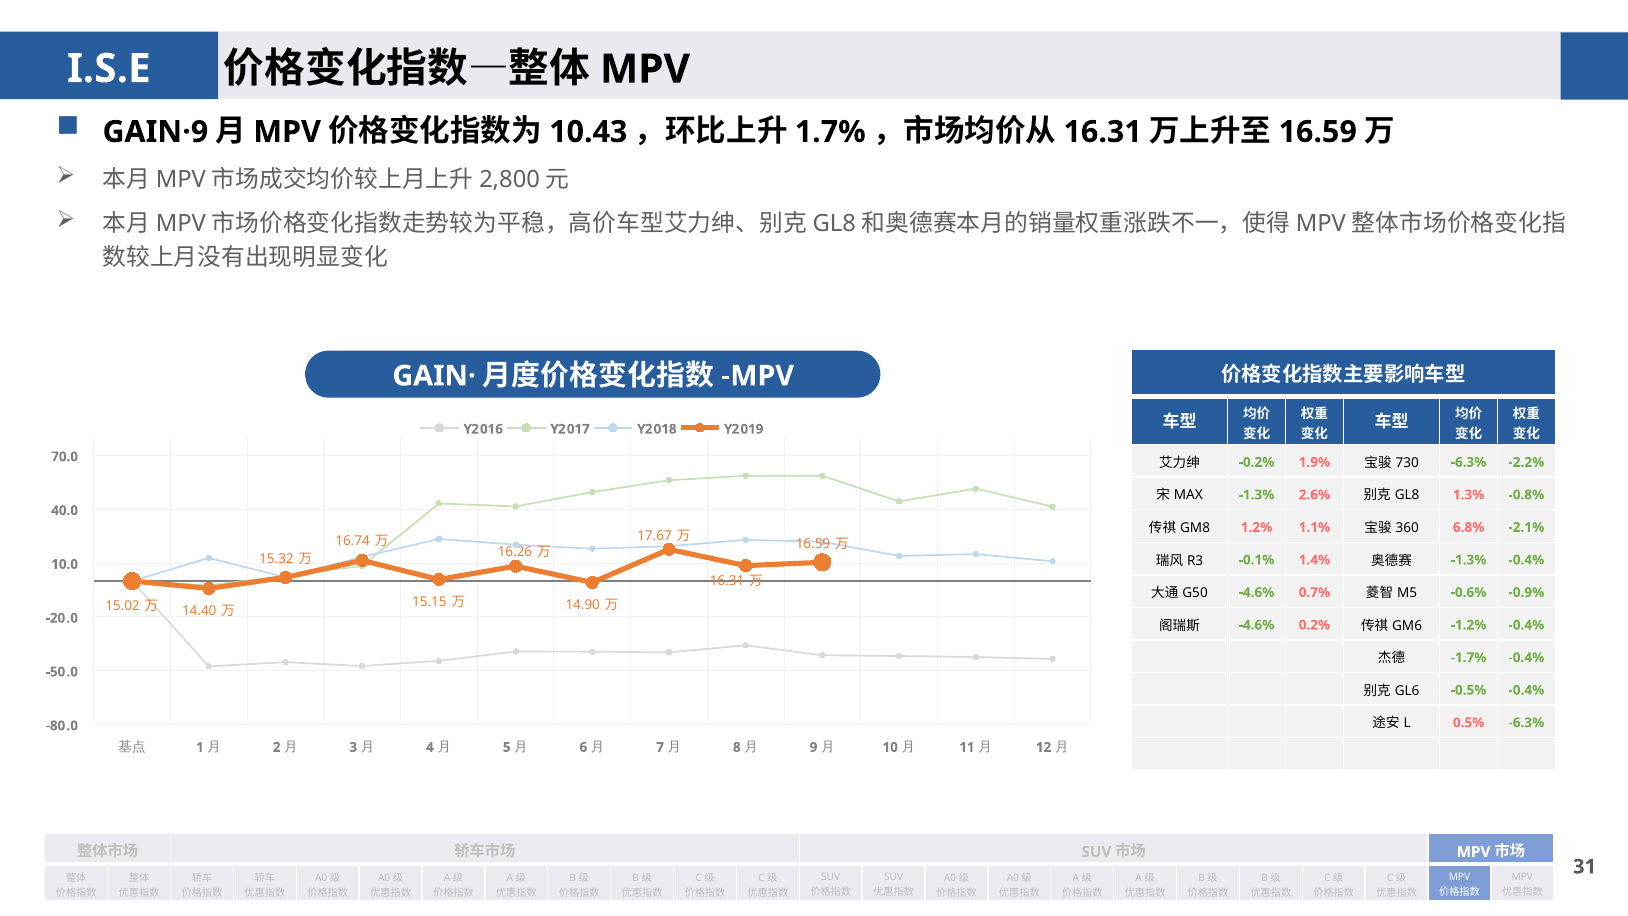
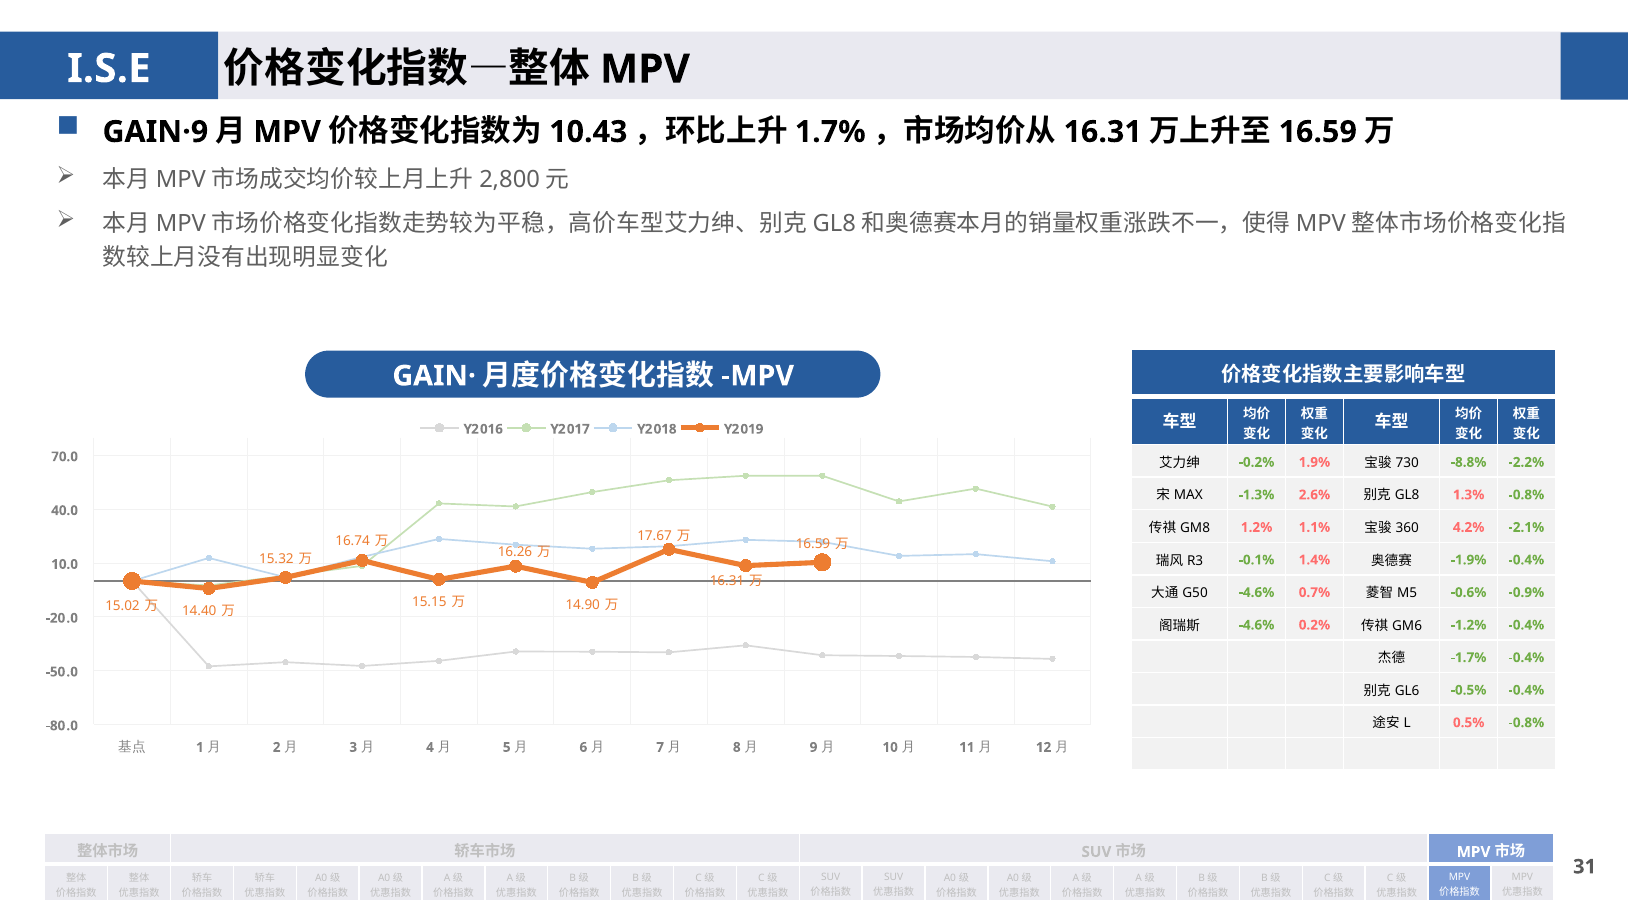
-6.3%: -6.3% -> -8.8% (1469, 462)
6.8%: 6.8% -> 4.2% (1469, 527)
-1.3%: -1.3% -> -1.9% (1469, 560)
0.5% -6.3%: -6.3% -> -0.8% (1526, 722)
